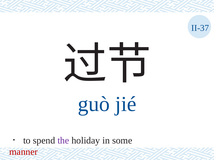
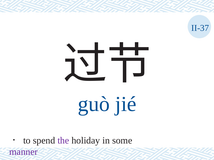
manner colour: red -> purple (24, 152)
